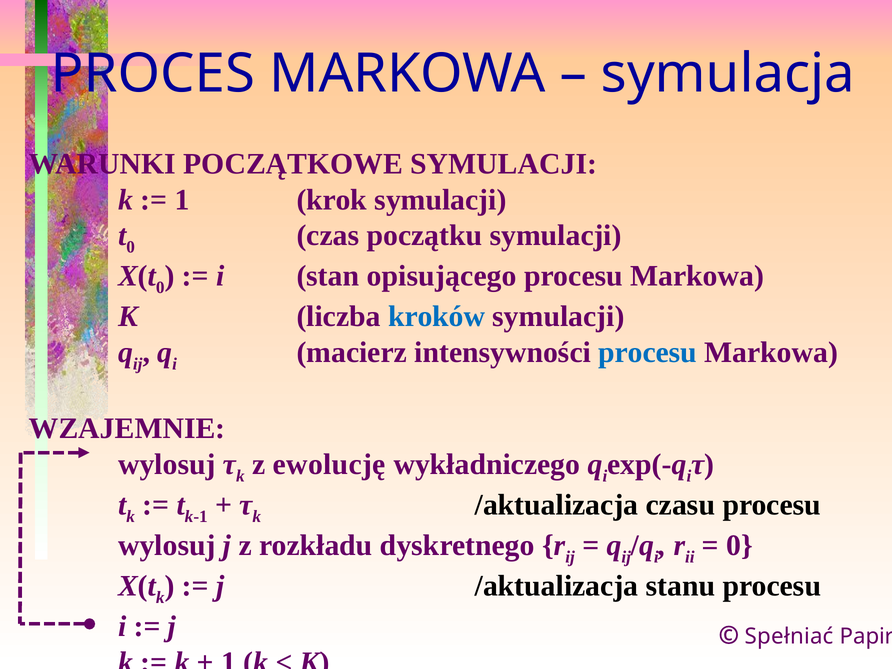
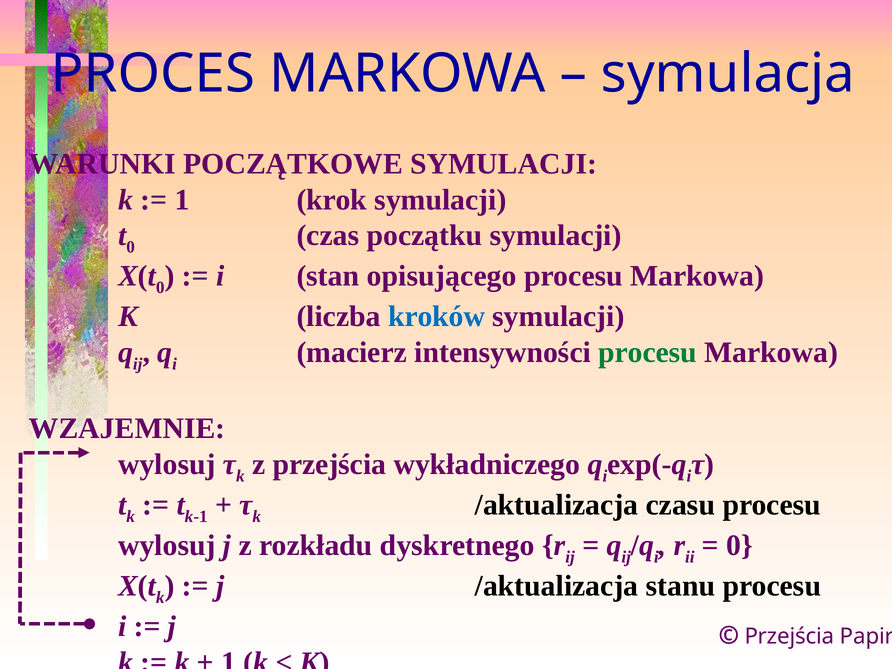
procesu colour: blue -> green (648, 352)
z ewolucję: ewolucję -> przejścia (329, 464)
Spełniać: Spełniać -> Przejścia (789, 636)
